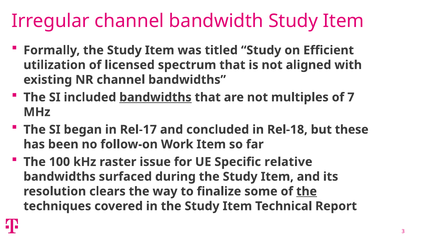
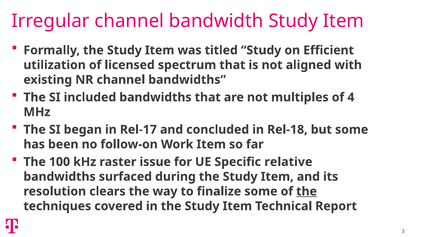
bandwidths underline: present -> none (155, 97)
7: 7 -> 4 (351, 97)
but these: these -> some (352, 129)
